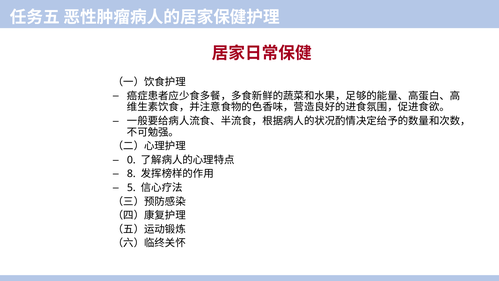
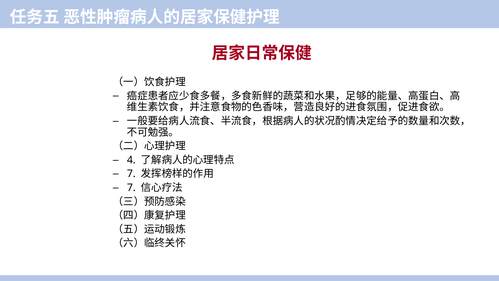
0: 0 -> 4 (131, 160)
8: 8 -> 7 (131, 174)
5: 5 -> 7 (131, 188)
